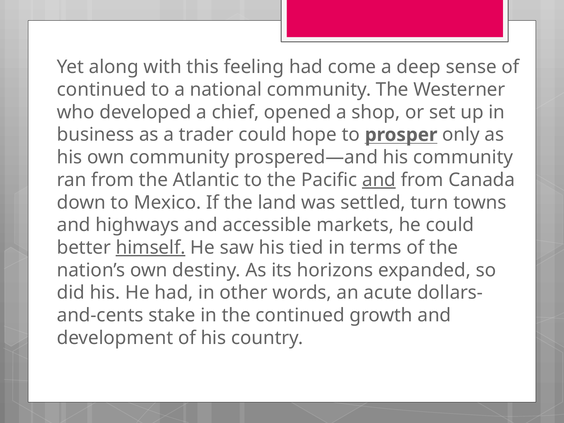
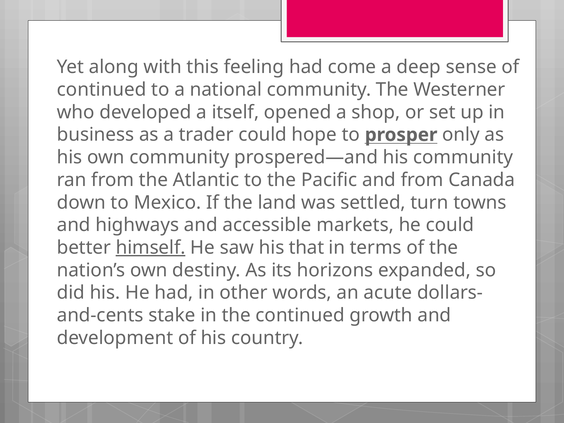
chief: chief -> itself (235, 112)
and underline: present -> none (379, 180)
tied: tied -> that (307, 248)
